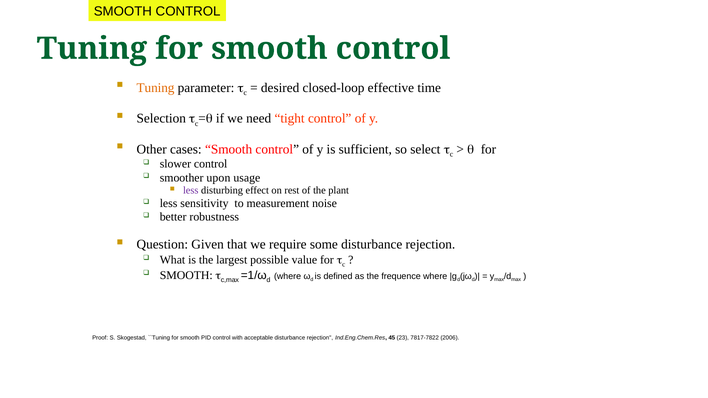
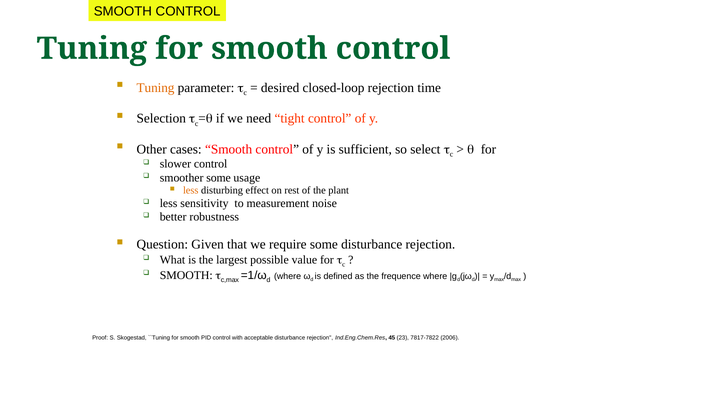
closed-loop effective: effective -> rejection (391, 88)
smoother upon: upon -> some (219, 178)
less colour: purple -> orange (191, 191)
